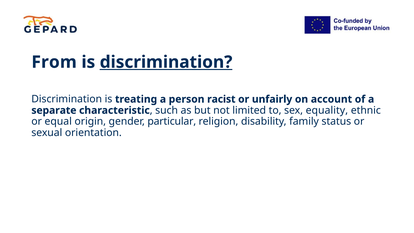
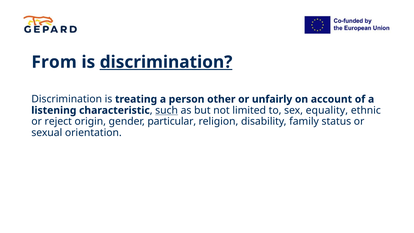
racist: racist -> other (221, 99)
separate: separate -> listening (54, 110)
such underline: none -> present (167, 110)
equal: equal -> reject (58, 121)
